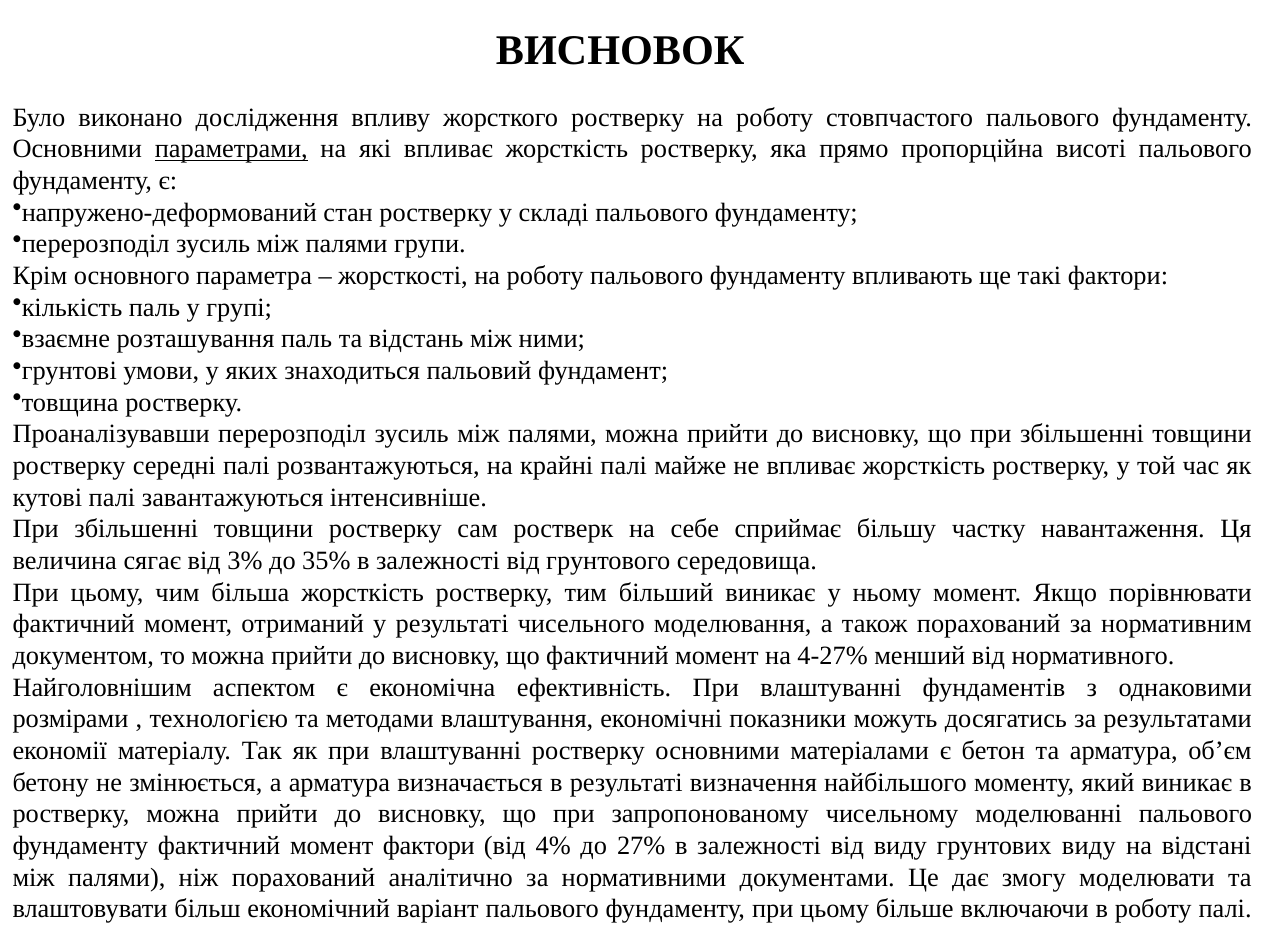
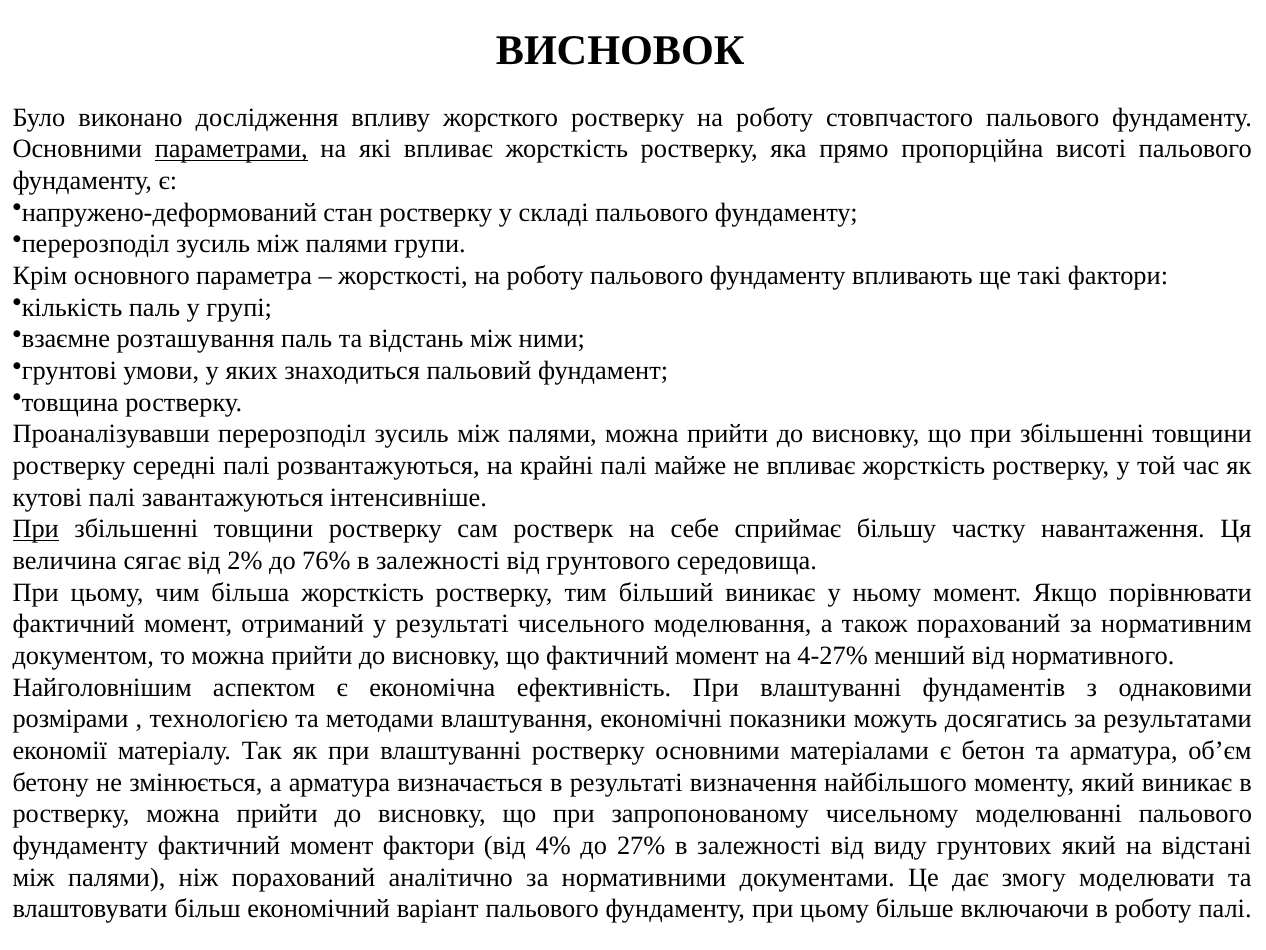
При underline: none -> present (36, 529)
3%: 3% -> 2% (245, 560)
35%: 35% -> 76% (326, 560)
грунтових виду: виду -> який (1089, 845)
